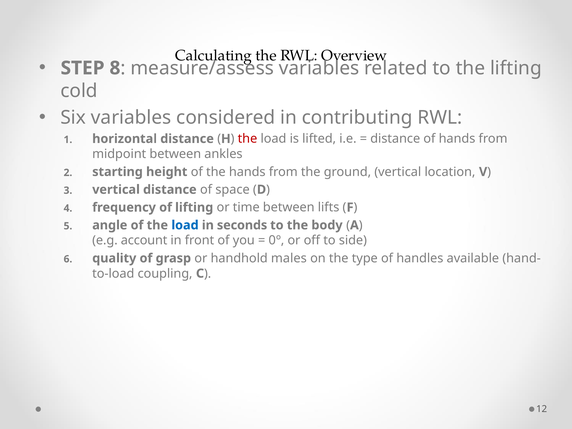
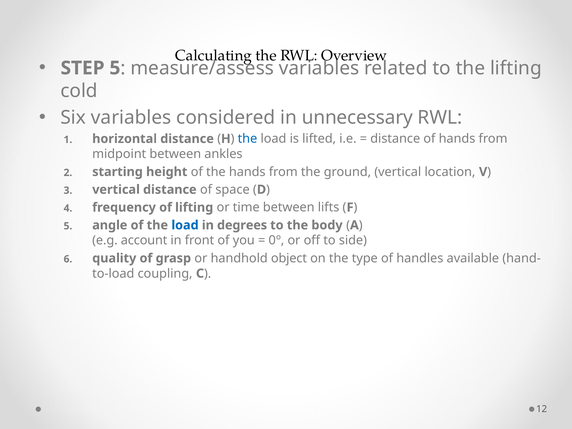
STEP 8: 8 -> 5 (115, 68)
contributing: contributing -> unnecessary (357, 118)
the colour: red -> blue (247, 139)
seconds: seconds -> degrees (242, 225)
males: males -> object (289, 258)
